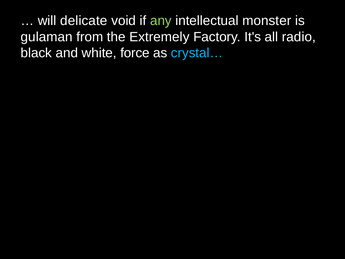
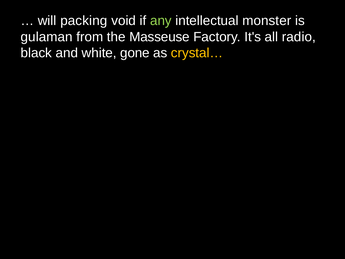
delicate: delicate -> packing (84, 21)
Extremely: Extremely -> Masseuse (159, 37)
force: force -> gone (135, 53)
crystal… colour: light blue -> yellow (197, 53)
